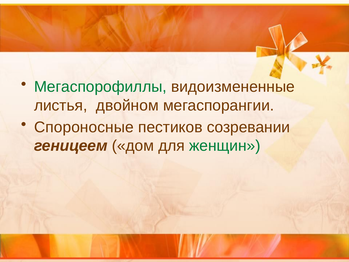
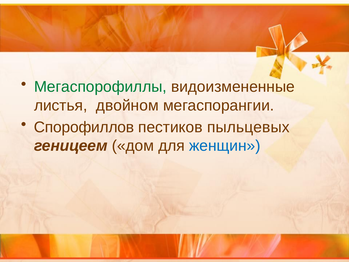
Спороносные: Спороносные -> Спорофиллов (84, 127)
созревании: созревании -> пыльцевых (248, 127)
женщин colour: green -> blue (225, 146)
